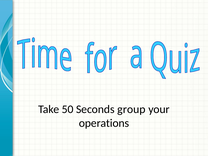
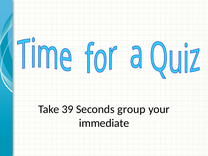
50: 50 -> 39 (68, 109)
operations: operations -> immediate (104, 123)
